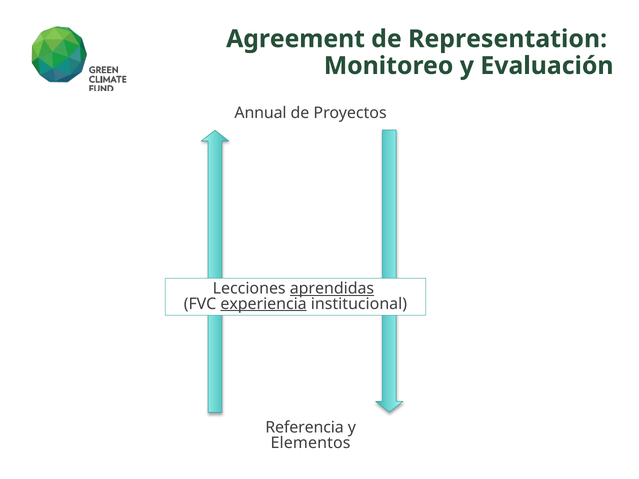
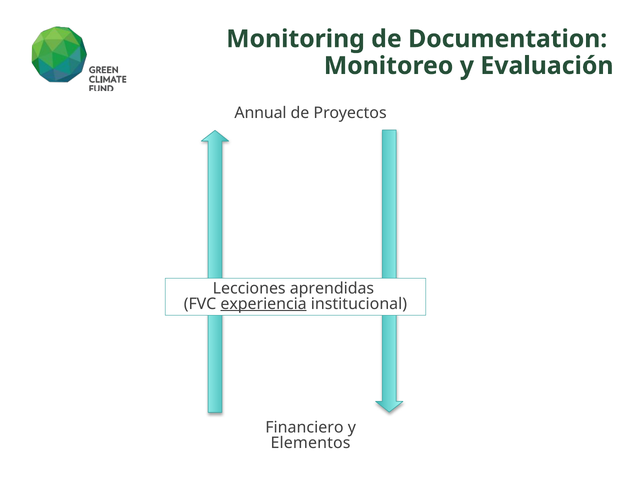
Agreement: Agreement -> Monitoring (296, 39)
Representation: Representation -> Documentation (508, 39)
aprendidas underline: present -> none (332, 289)
Referencia: Referencia -> Financiero (304, 428)
